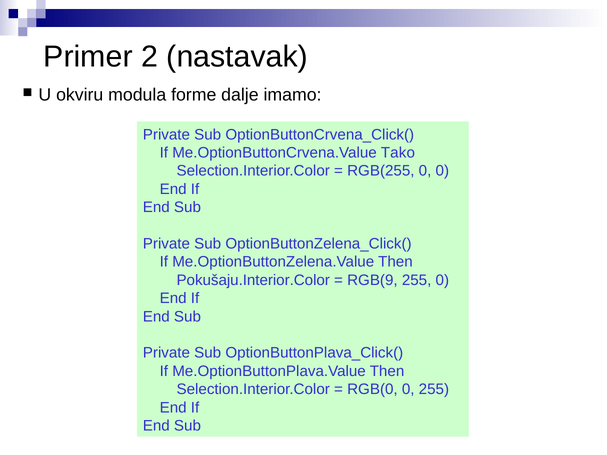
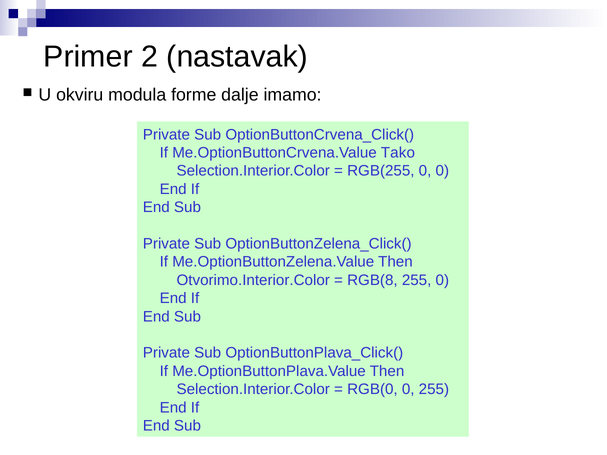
Pokušaju.Interior.Color: Pokušaju.Interior.Color -> Otvorimo.Interior.Color (253, 280)
RGB(9: RGB(9 -> RGB(8 (372, 280)
